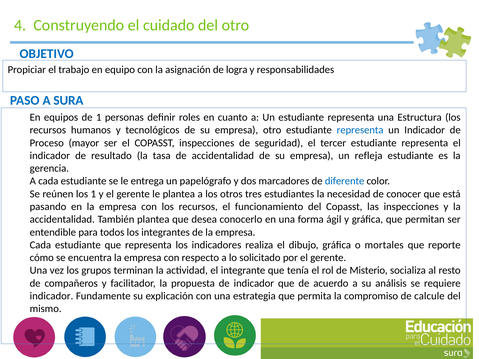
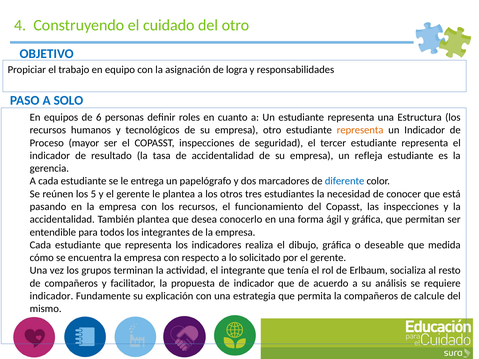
SURA: SURA -> SOLO (68, 100)
de 1: 1 -> 6 (99, 117)
representa colour: blue -> orange (360, 130)
los 1: 1 -> 5 (93, 194)
mortales: mortales -> deseable (384, 245)
reporte: reporte -> medida (444, 245)
Misterio: Misterio -> Erlbaum (369, 271)
la compromiso: compromiso -> compañeros (371, 296)
